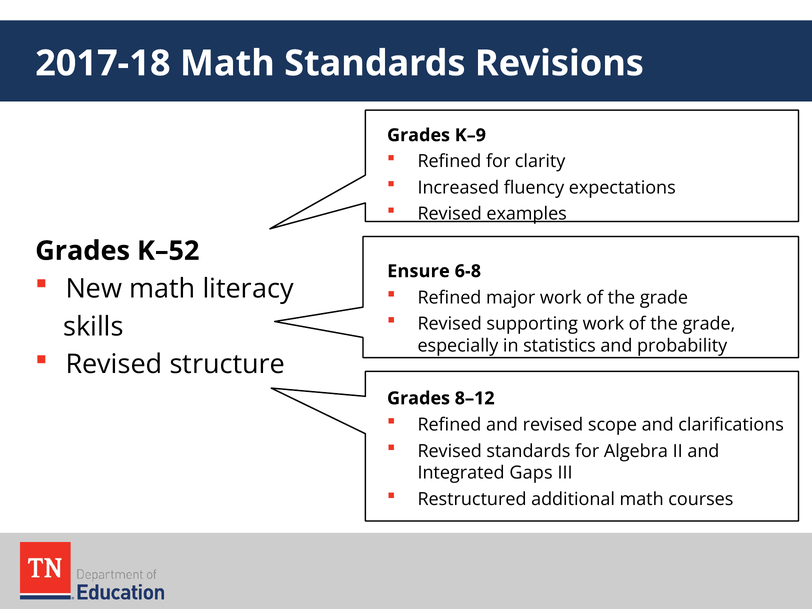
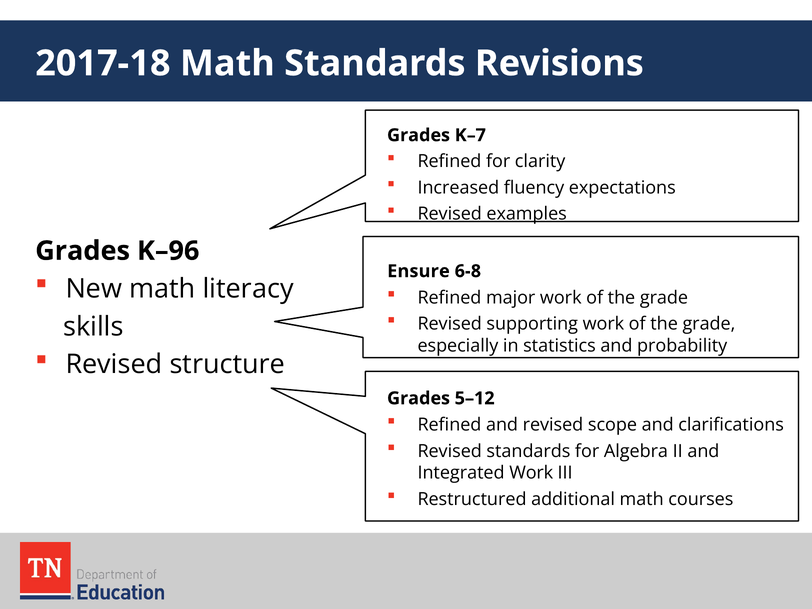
K–9: K–9 -> K–7 (470, 135)
K–52: K–52 -> K–96 (168, 251)
8–12: 8–12 -> 5–12 (475, 398)
Integrated Gaps: Gaps -> Work (531, 473)
